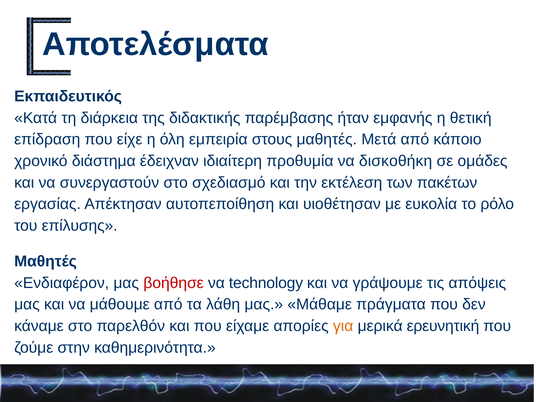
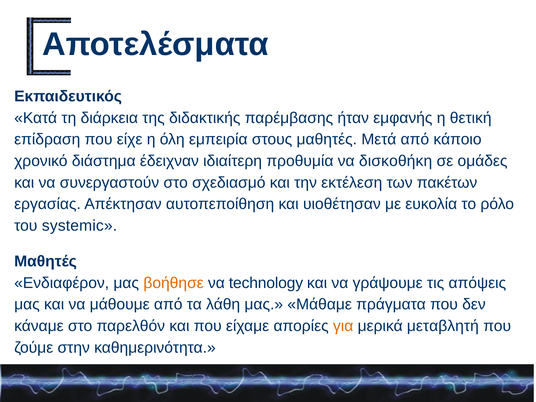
επίλυσης: επίλυσης -> systemic (80, 226)
βοήθησε colour: red -> orange (174, 283)
ερευνητική: ερευνητική -> μεταβλητή (443, 326)
